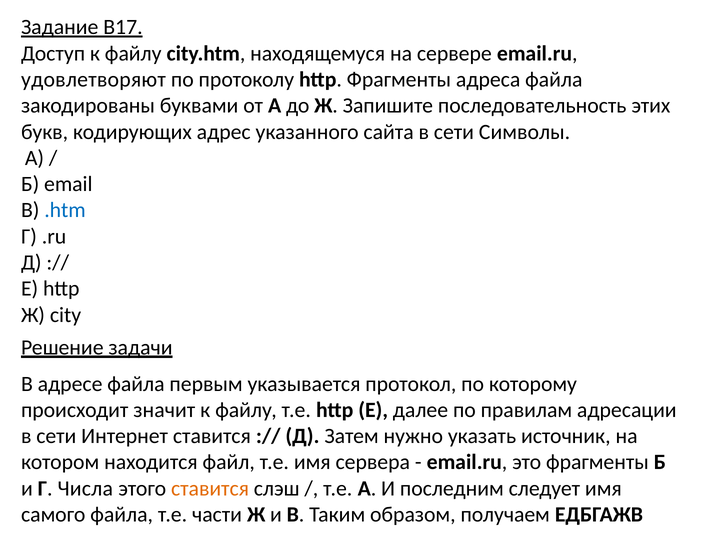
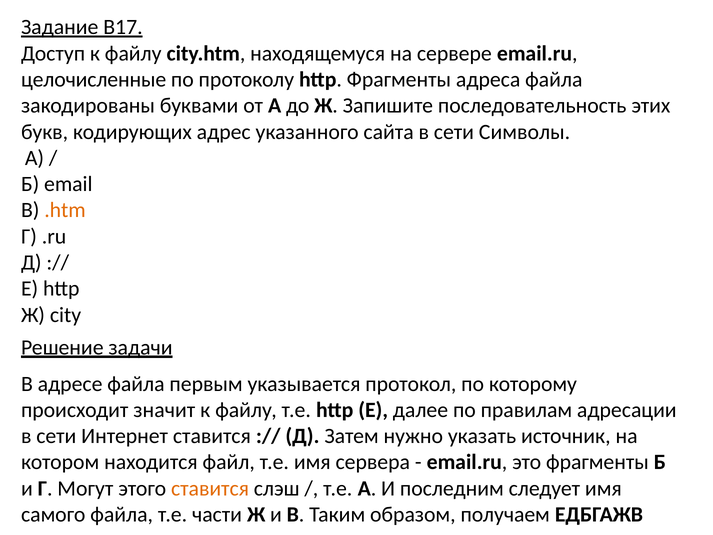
удовлетворяют: удовлетворяют -> целочисленные (94, 80)
.htm colour: blue -> orange (65, 210)
Числа: Числа -> Могут (85, 488)
